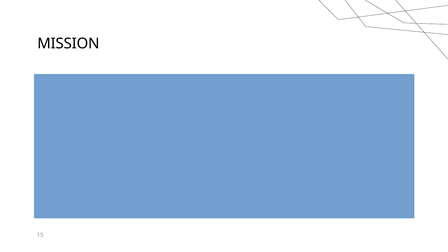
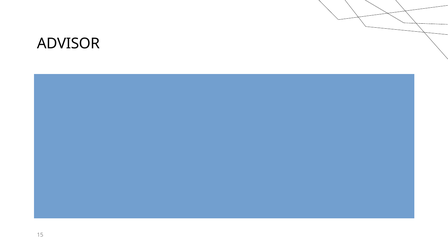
MISSION: MISSION -> ADVISOR (68, 44)
